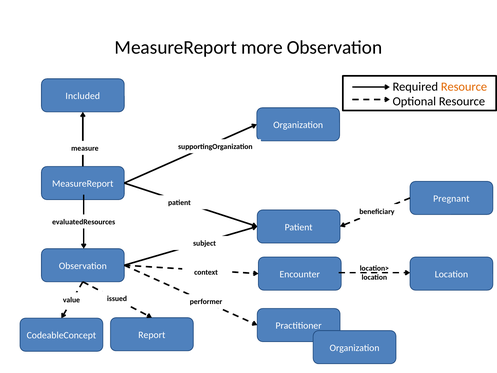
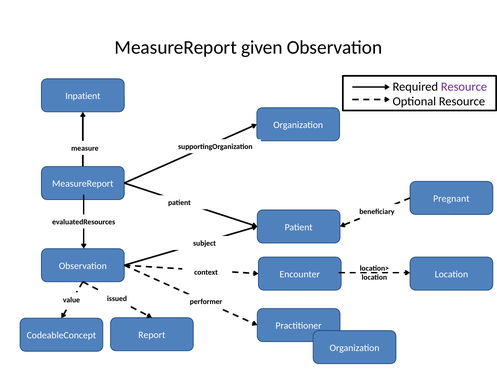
more: more -> given (262, 47)
Resource colour: orange -> purple (464, 87)
Included: Included -> Inpatient (83, 96)
